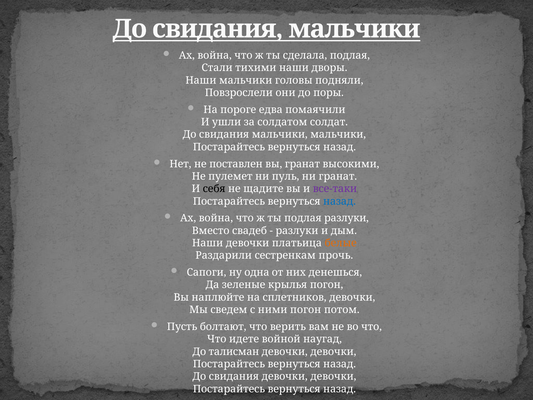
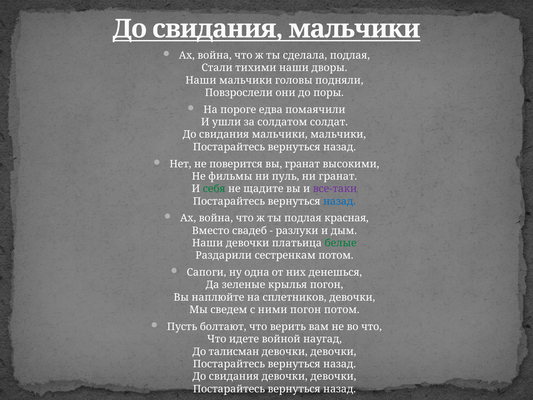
поставлен: поставлен -> поверится (236, 164)
пулемет: пулемет -> фильмы (230, 176)
себя colour: black -> green (214, 189)
подлая разлуки: разлуки -> красная (346, 218)
белые colour: orange -> green (341, 243)
сестренкам прочь: прочь -> потом (336, 255)
